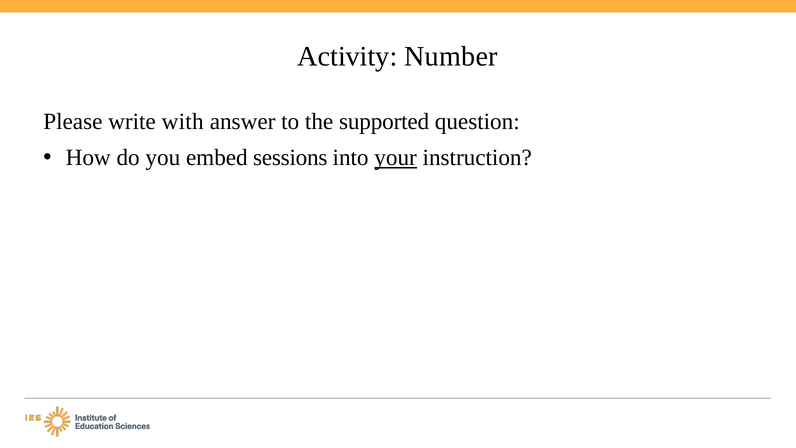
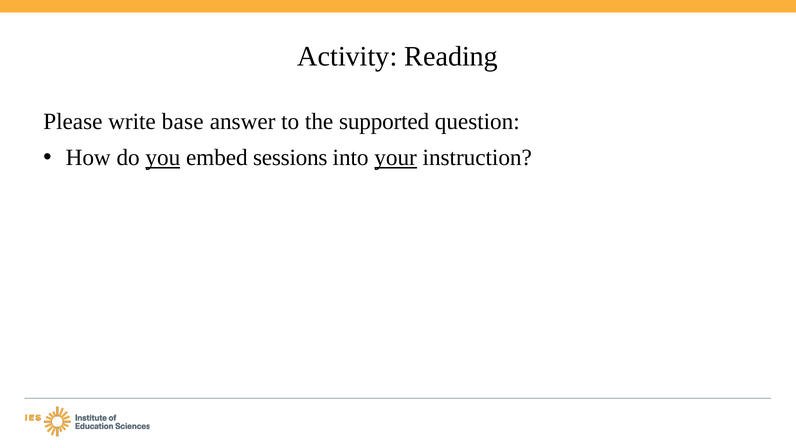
Number: Number -> Reading (451, 56)
with: with -> base (183, 121)
you underline: none -> present (163, 158)
